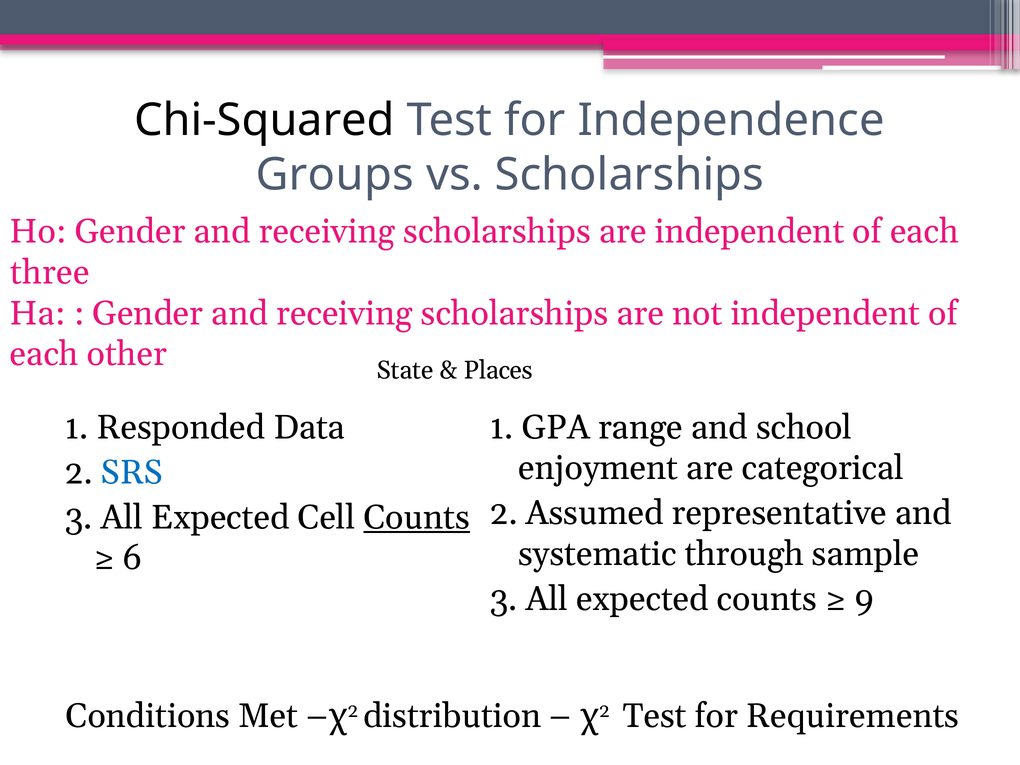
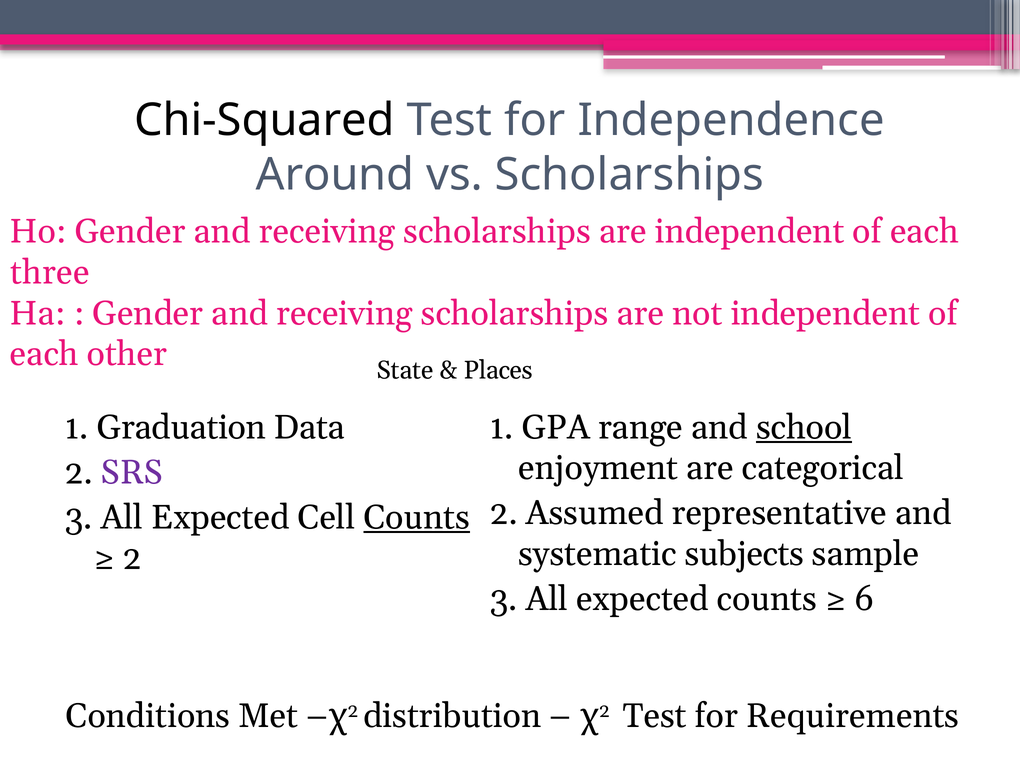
Groups: Groups -> Around (335, 175)
Responded: Responded -> Graduation (181, 427)
school underline: none -> present (804, 427)
SRS colour: blue -> purple (132, 472)
through: through -> subjects (744, 554)
6: 6 -> 2 (132, 558)
9: 9 -> 6 (864, 599)
